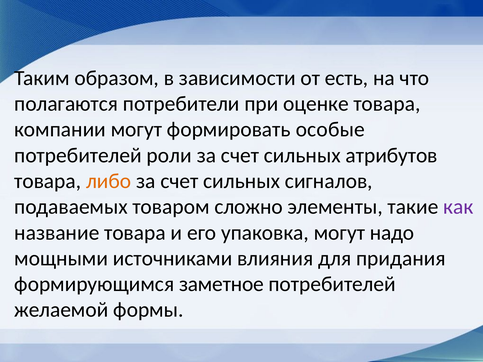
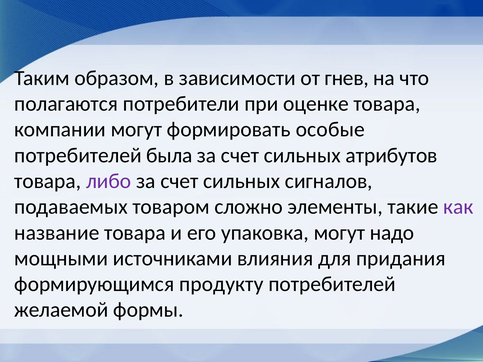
есть: есть -> гнев (347, 78)
роли: роли -> была (169, 155)
либо colour: orange -> purple (109, 181)
заметное: заметное -> продукту (221, 284)
